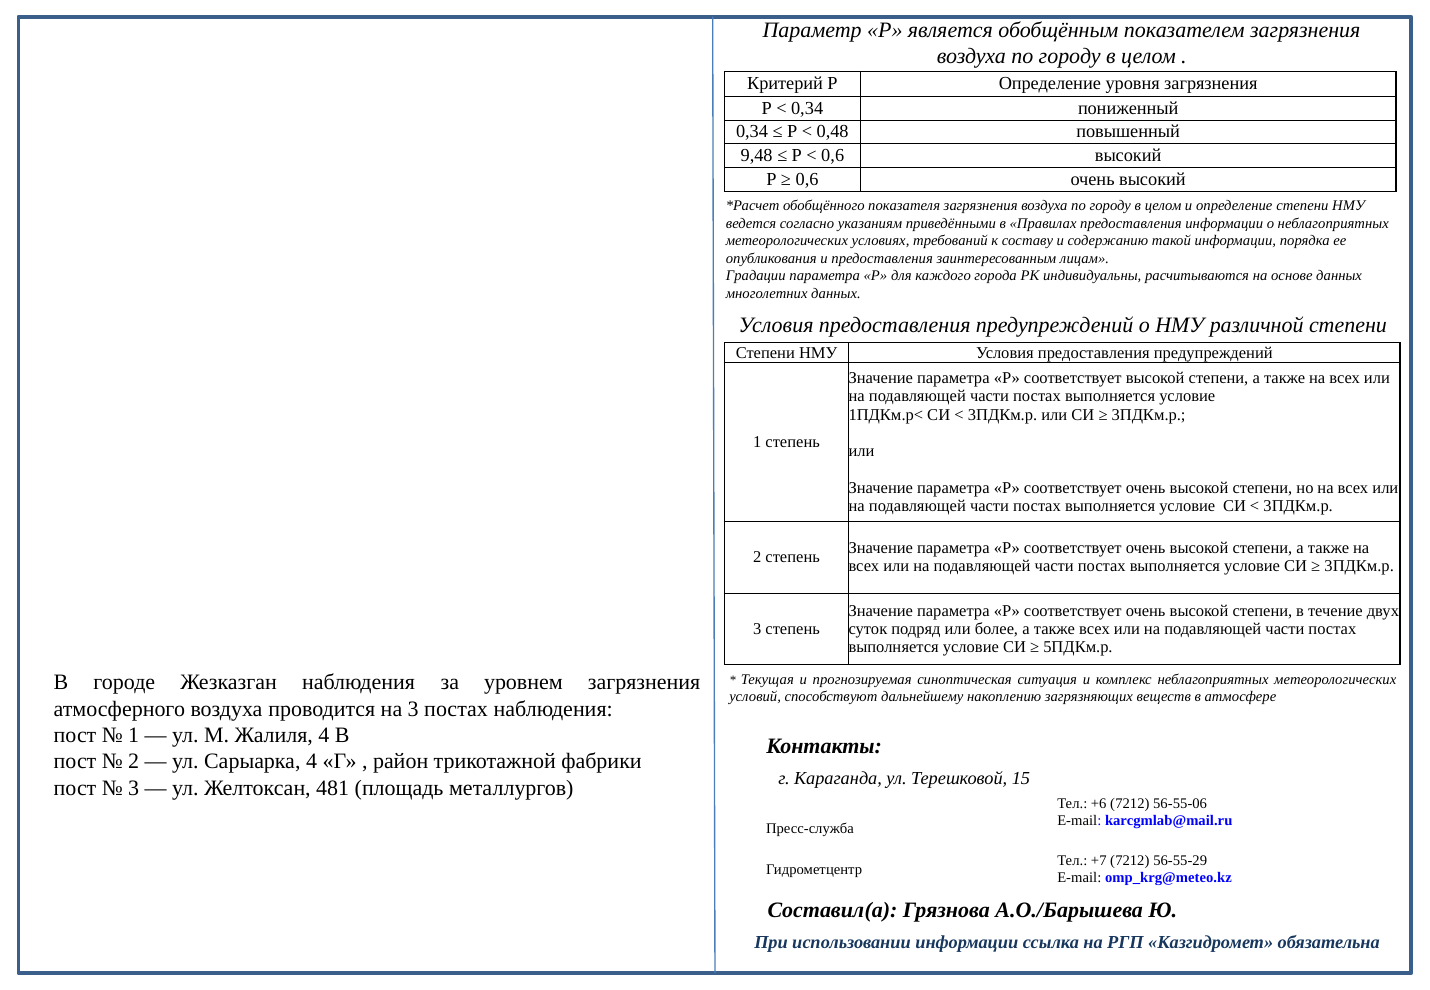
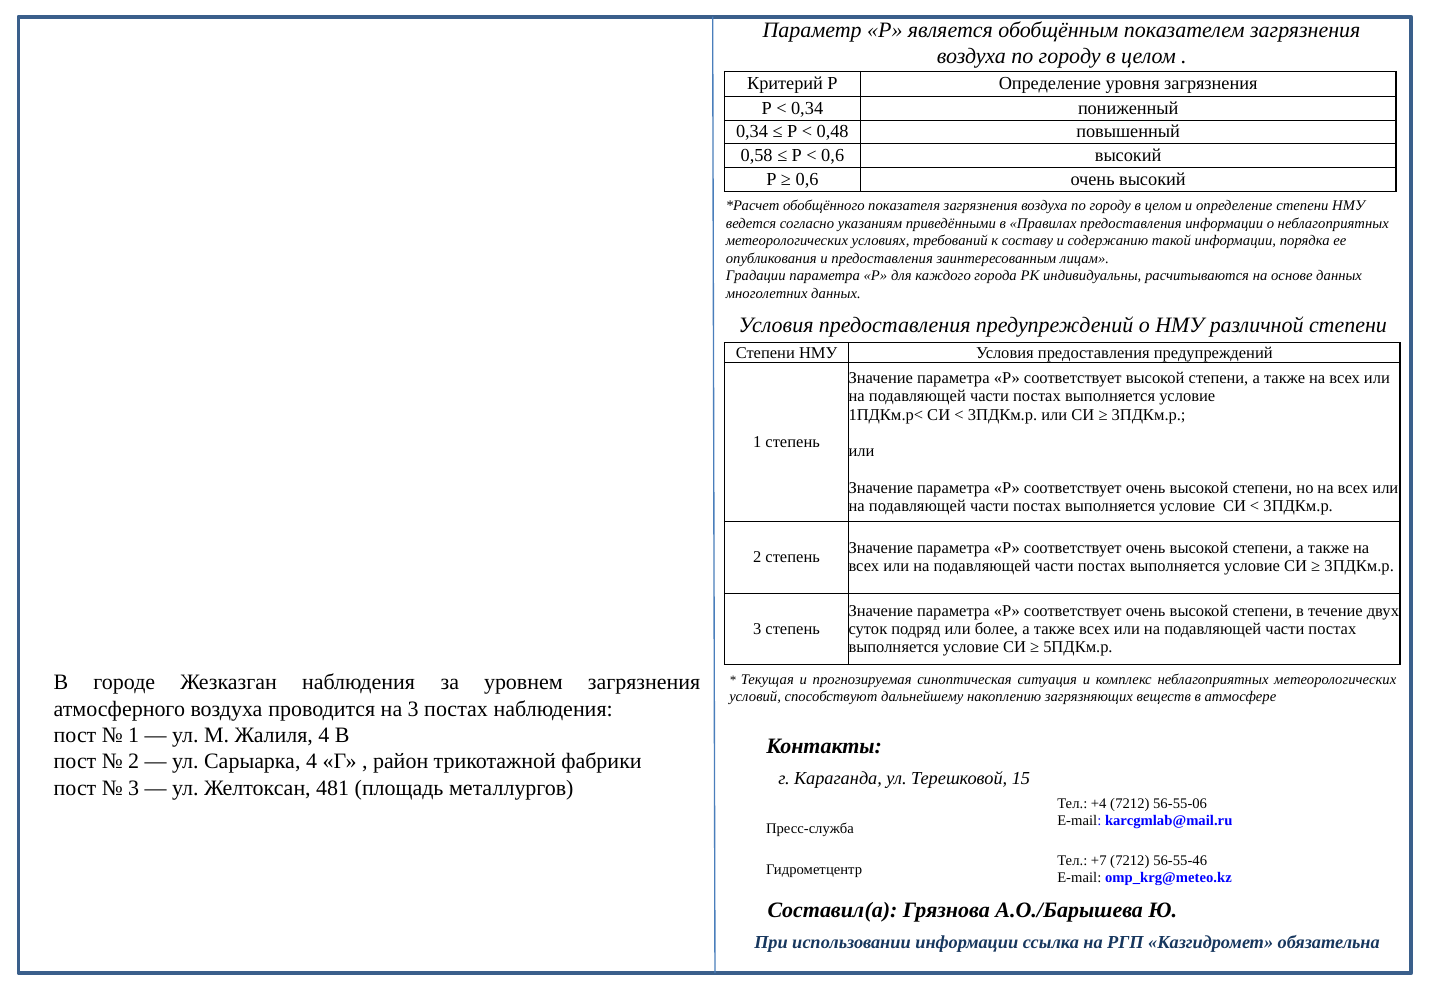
9,48: 9,48 -> 0,58 (757, 155)
+6: +6 -> +4 (1099, 804)
56-55-29: 56-55-29 -> 56-55-46 (1180, 861)
